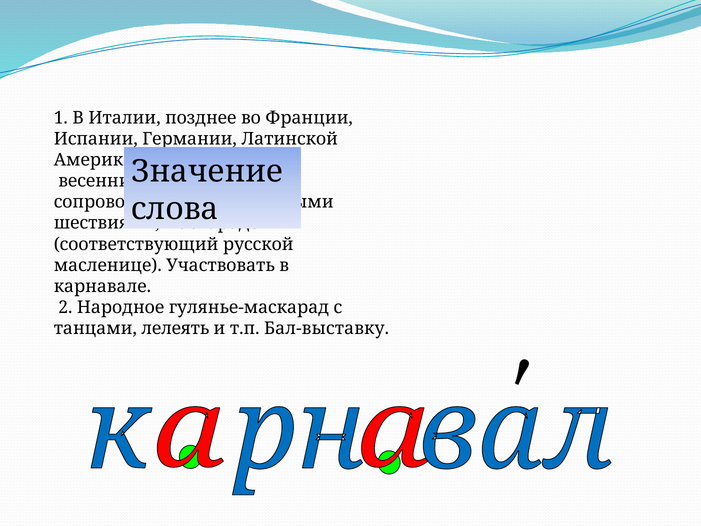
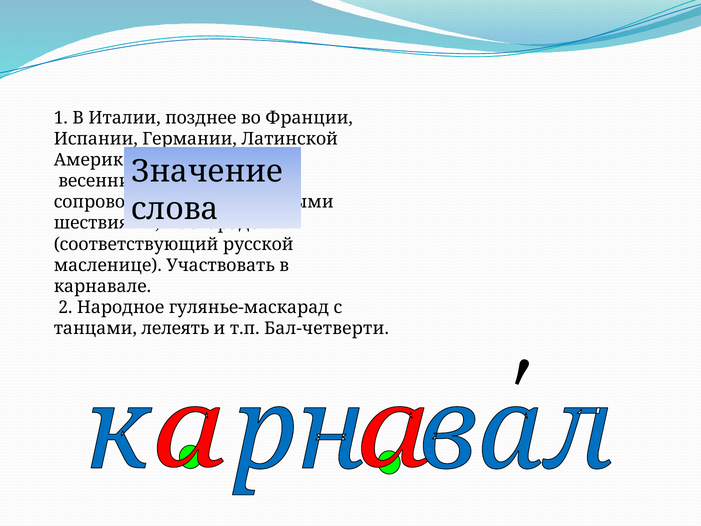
Бал-выставку: Бал-выставку -> Бал-четверти (327, 328)
